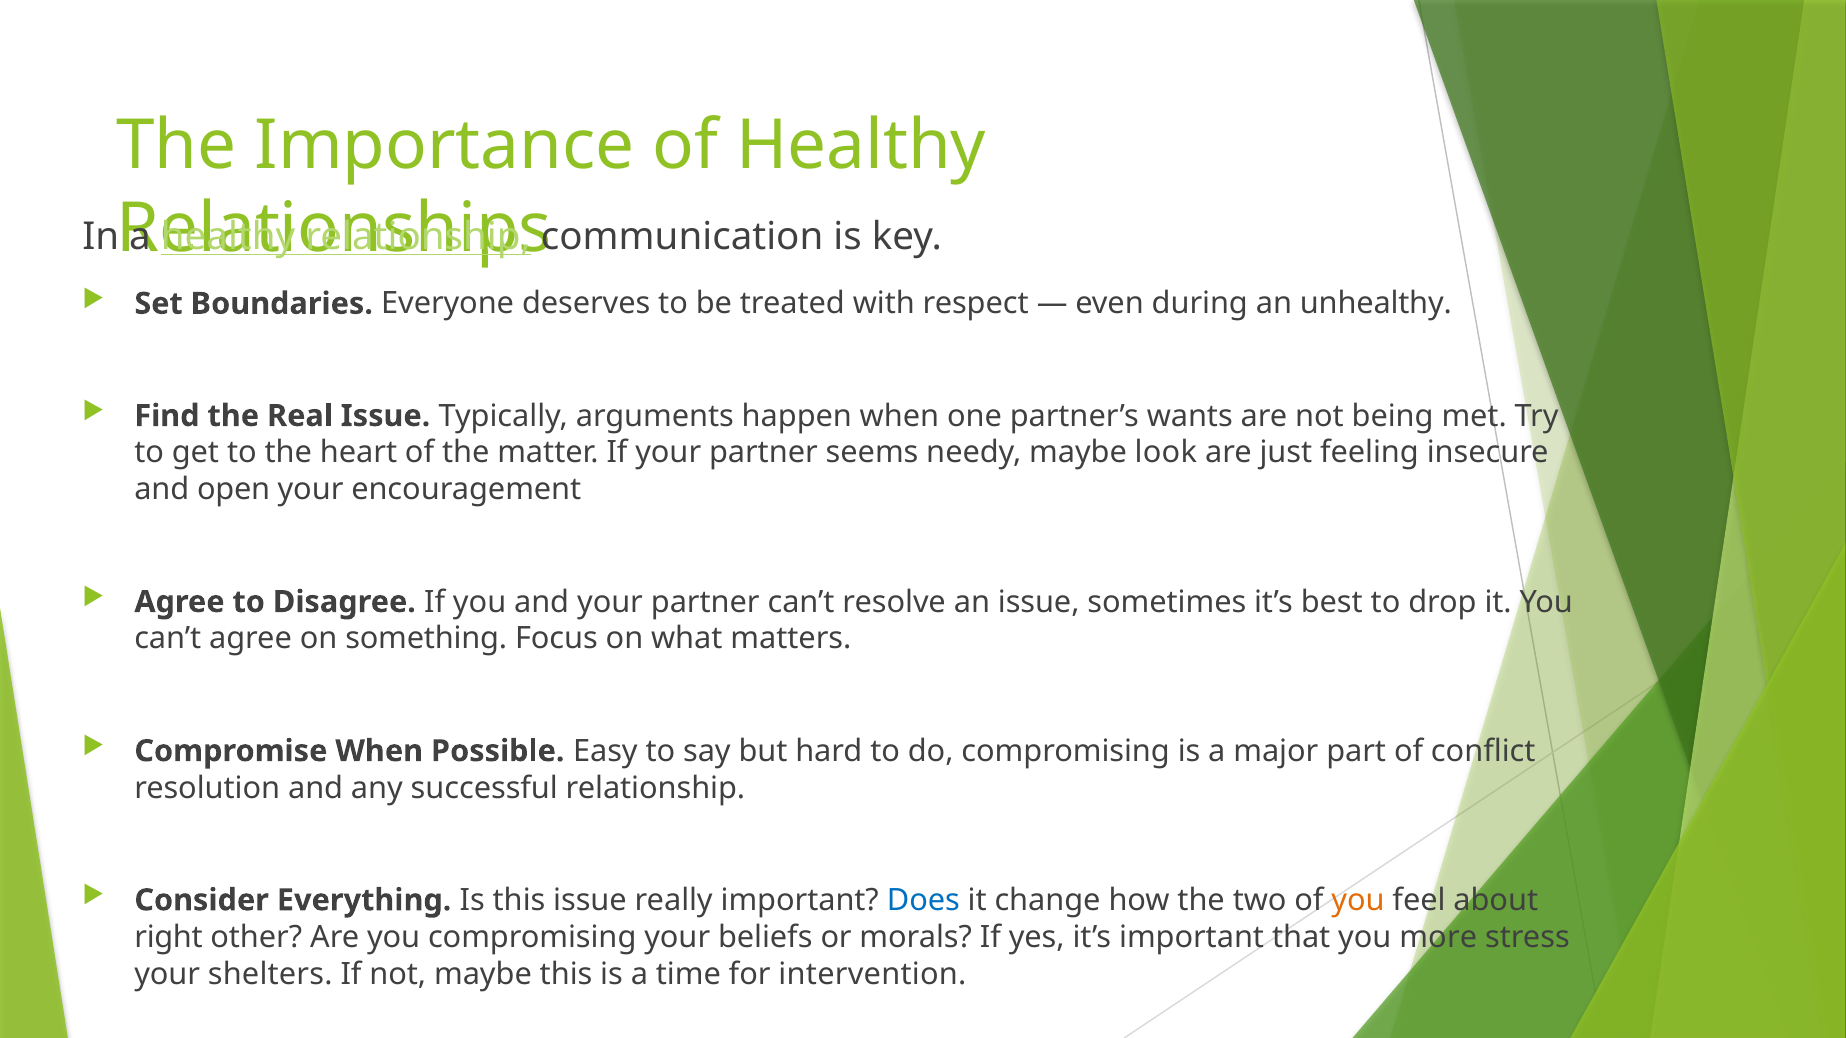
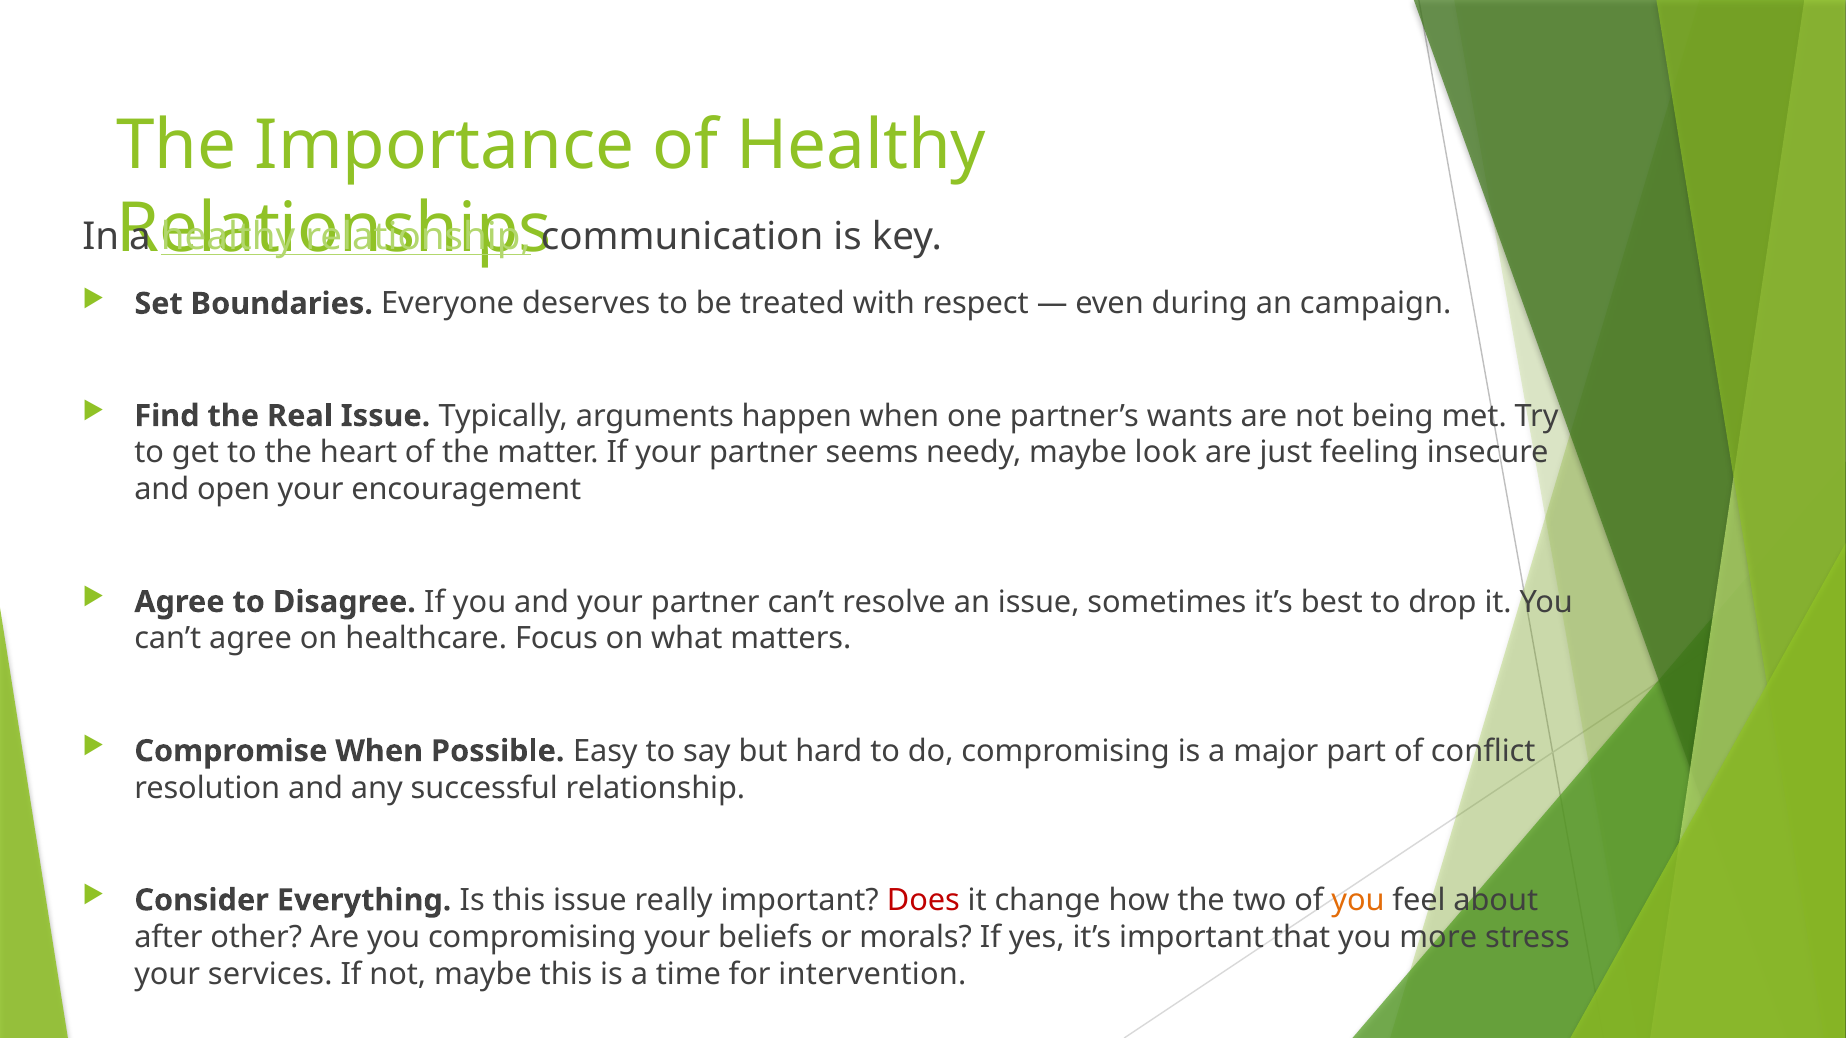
unhealthy: unhealthy -> campaign (1376, 304)
something: something -> healthcare (426, 639)
Does colour: blue -> red (923, 901)
right: right -> after (169, 937)
shelters: shelters -> services (270, 974)
